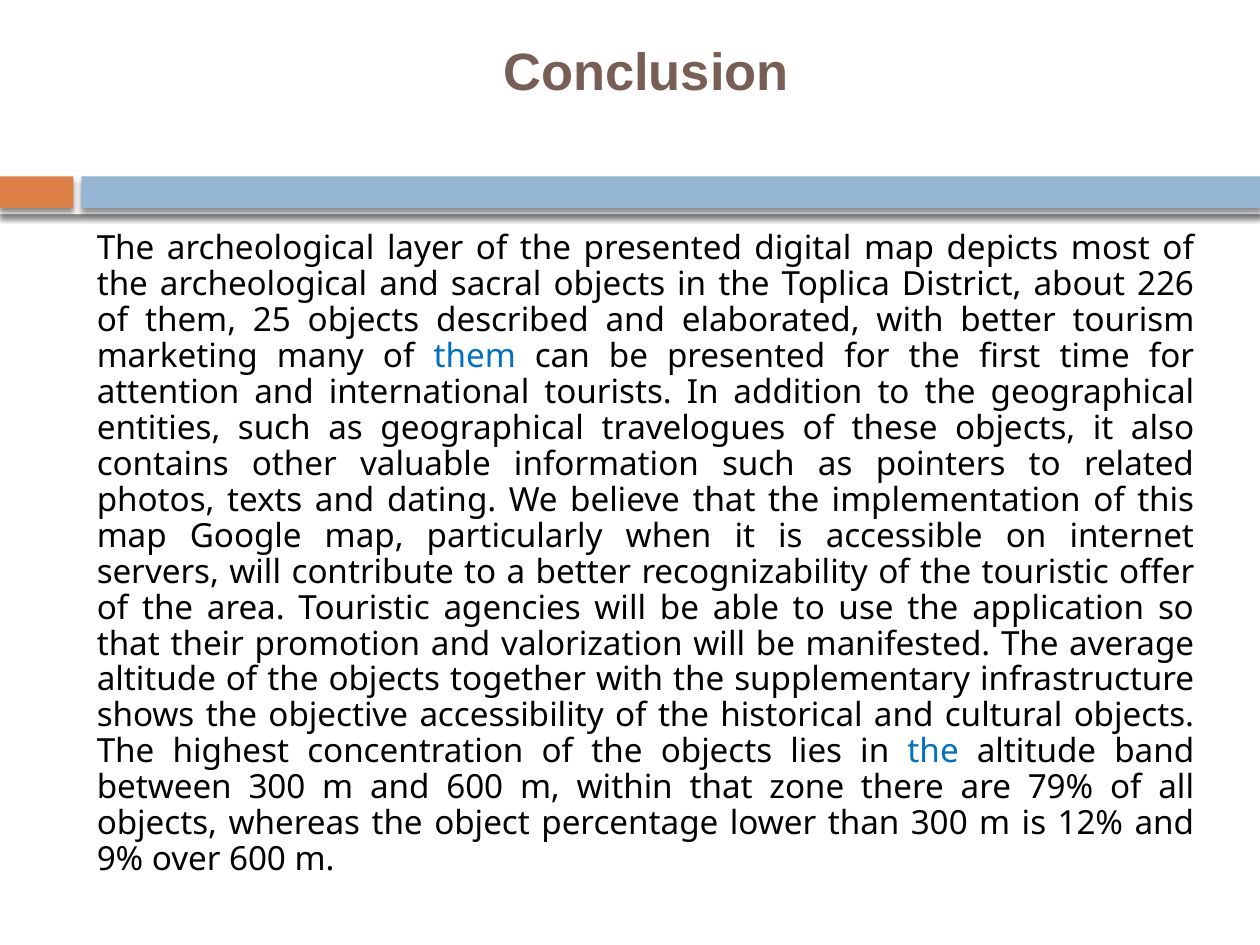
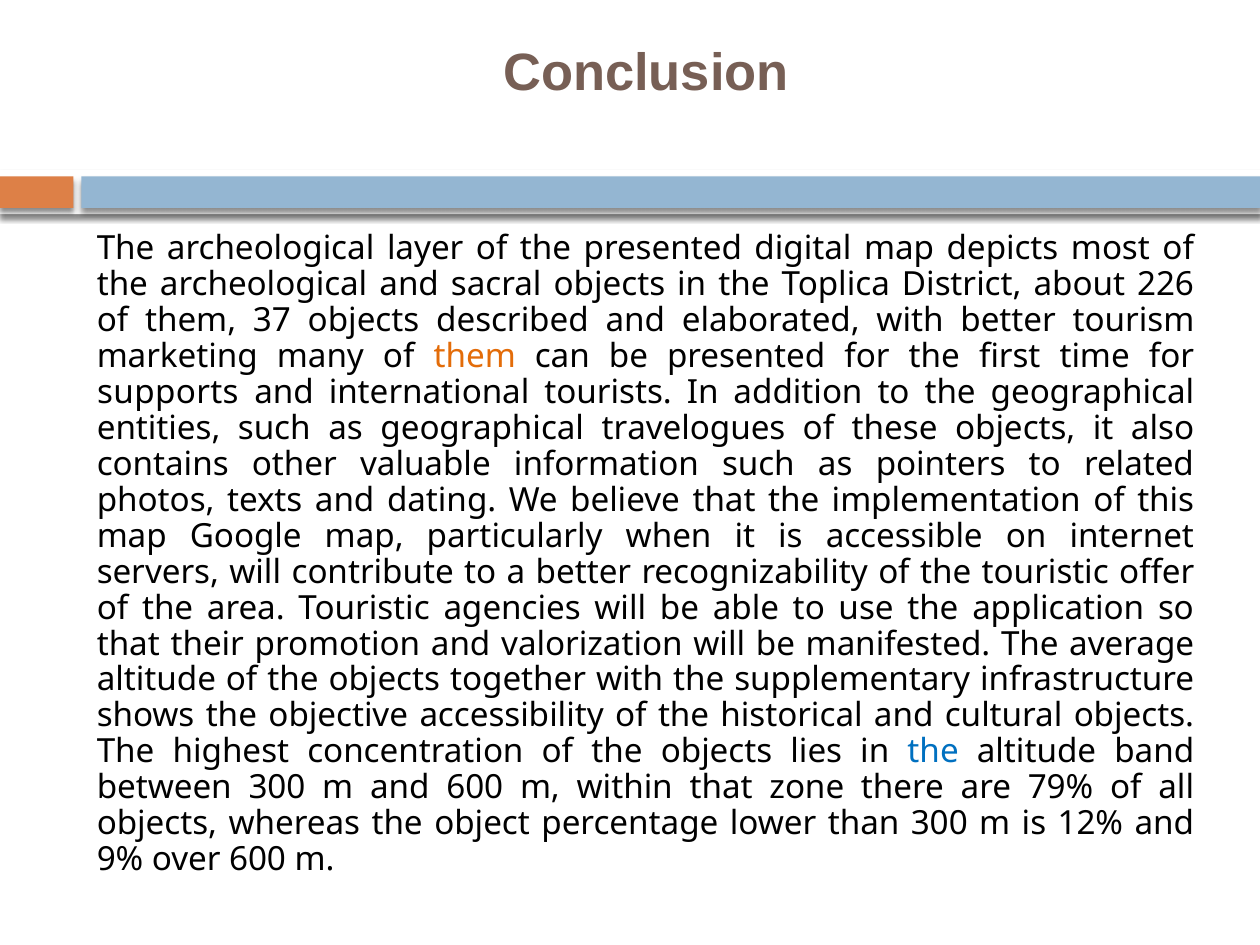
25: 25 -> 37 (272, 321)
them colour: blue -> orange (475, 357)
attention: attention -> supports (168, 393)
